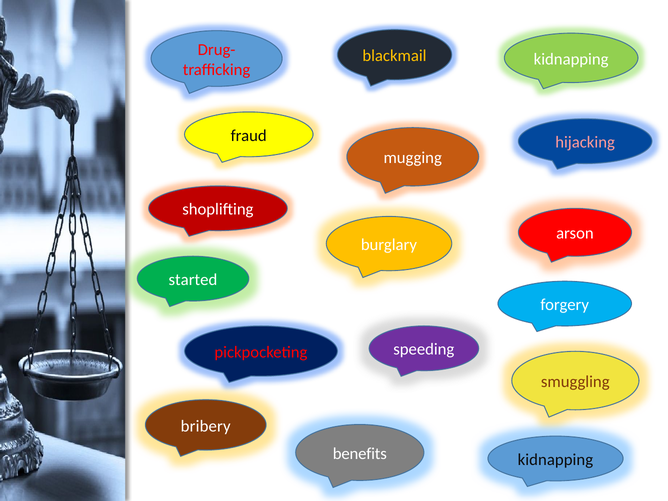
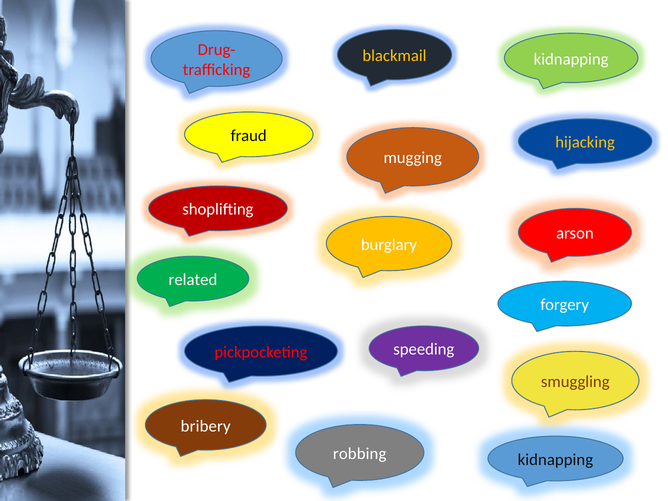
hijacking colour: pink -> yellow (585, 142)
started: started -> related (193, 280)
benefits: benefits -> robbing (360, 454)
